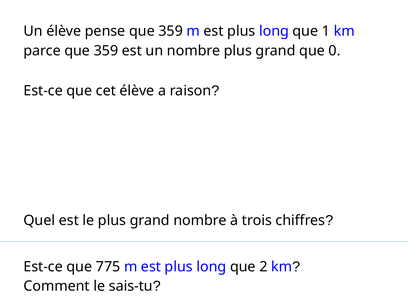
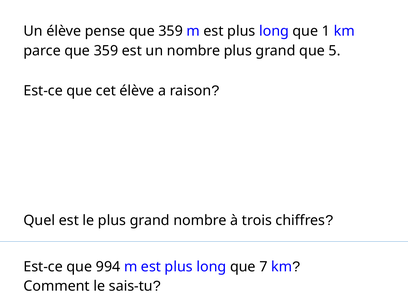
0: 0 -> 5 (335, 51)
775: 775 -> 994 (108, 267)
2: 2 -> 7 (263, 267)
